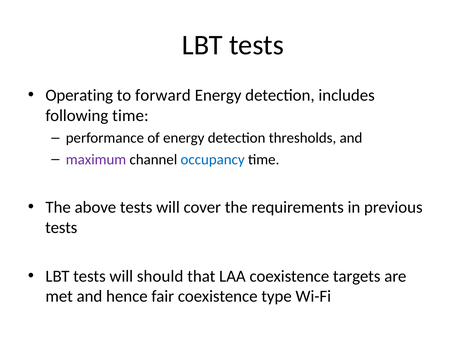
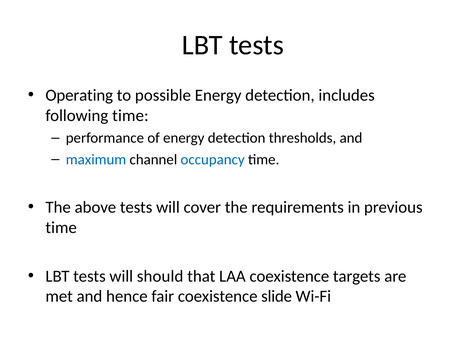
forward: forward -> possible (163, 95)
maximum colour: purple -> blue (96, 159)
tests: tests -> time (61, 227)
type: type -> slide (277, 296)
